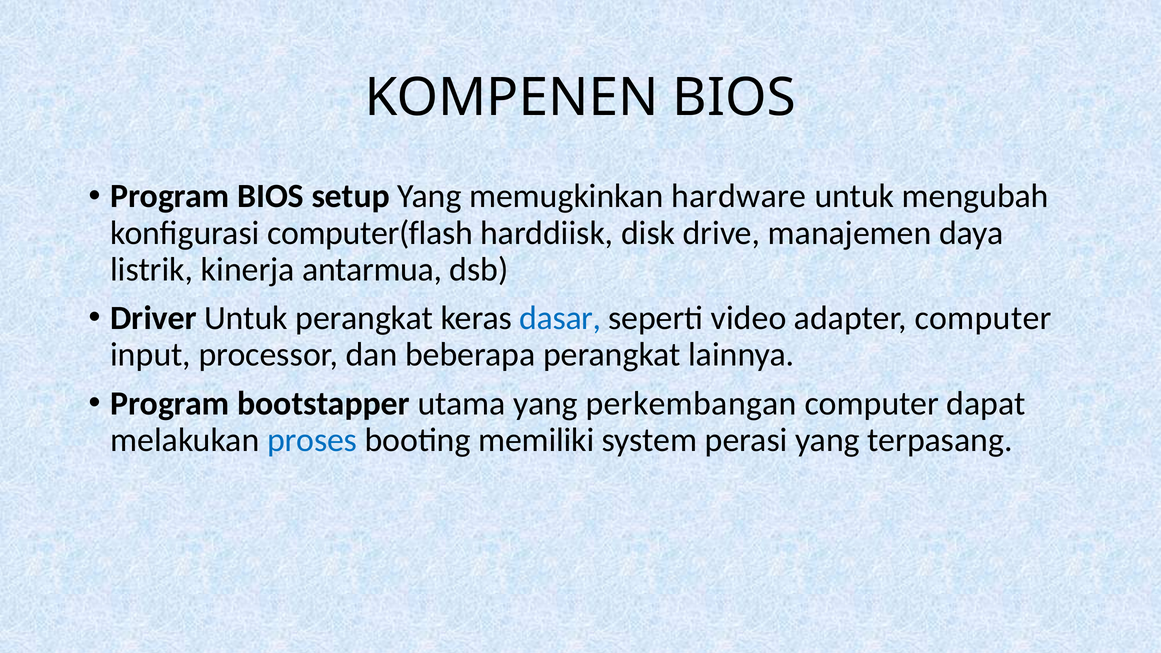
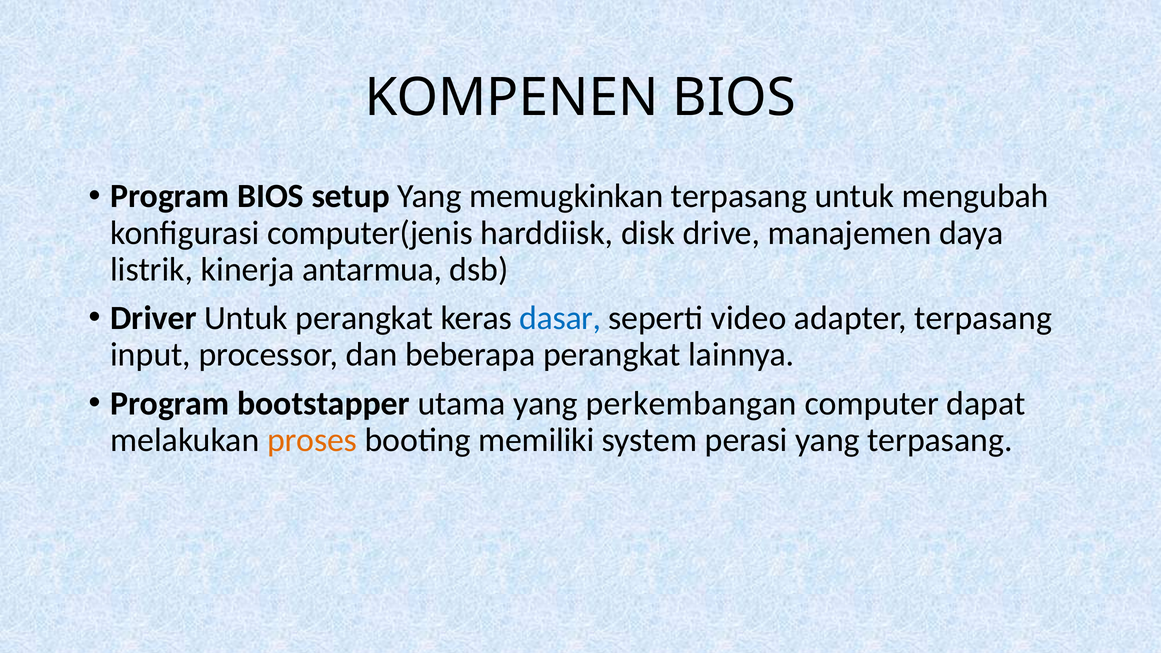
memugkinkan hardware: hardware -> terpasang (739, 196)
computer(flash: computer(flash -> computer(jenis (370, 233)
adapter computer: computer -> terpasang (983, 318)
proses colour: blue -> orange (312, 440)
